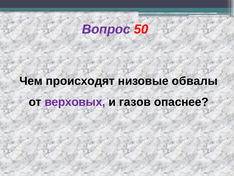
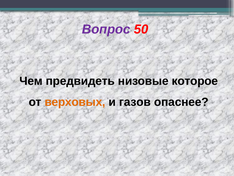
происходят: происходят -> предвидеть (80, 81)
обвалы: обвалы -> которое (195, 81)
верховых colour: purple -> orange (75, 102)
